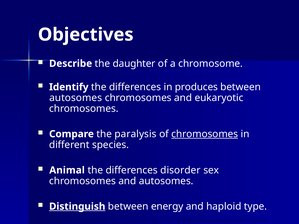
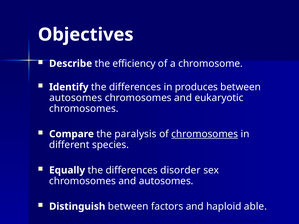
daughter: daughter -> efficiency (134, 64)
Animal: Animal -> Equally (67, 170)
Distinguish underline: present -> none (77, 207)
energy: energy -> factors (167, 207)
type: type -> able (255, 207)
